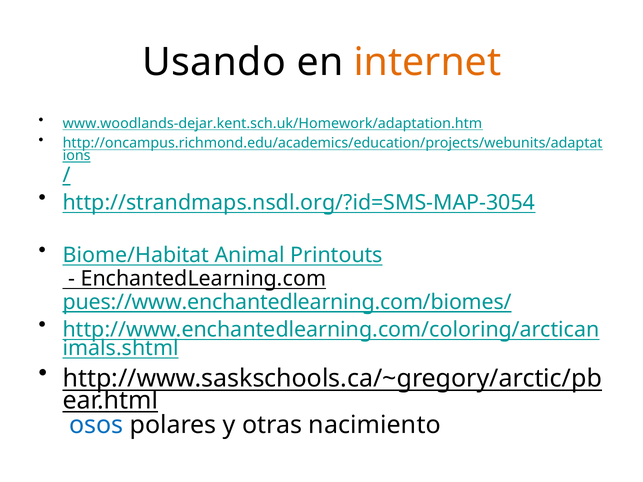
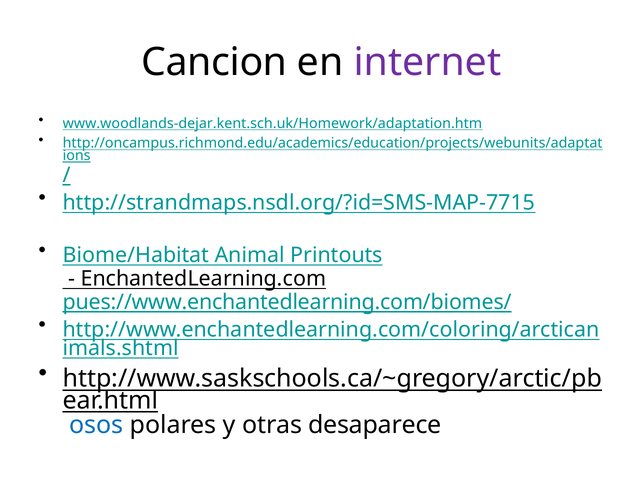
Usando: Usando -> Cancion (214, 62)
internet colour: orange -> purple (427, 62)
http://strandmaps.nsdl.org/?id=SMS-MAP-3054: http://strandmaps.nsdl.org/?id=SMS-MAP-3054 -> http://strandmaps.nsdl.org/?id=SMS-MAP-7715 (299, 203)
nacimiento: nacimiento -> desaparece (375, 425)
